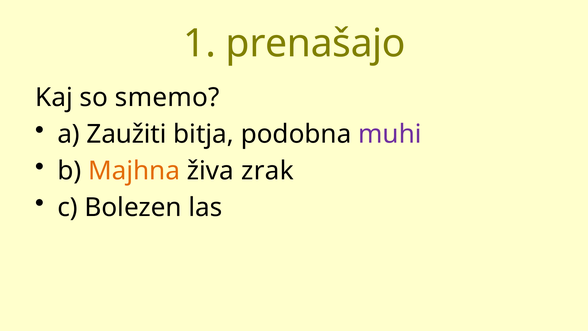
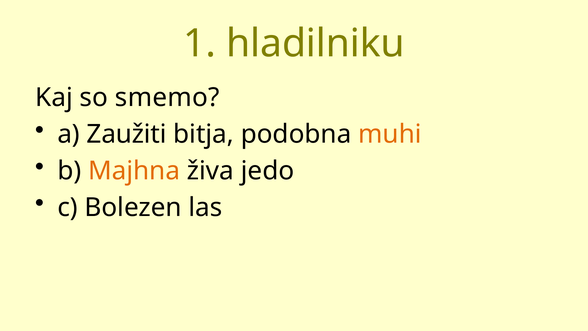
prenašajo: prenašajo -> hladilniku (316, 44)
muhi colour: purple -> orange (390, 134)
zrak: zrak -> jedo (268, 171)
